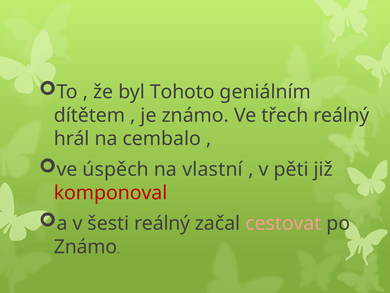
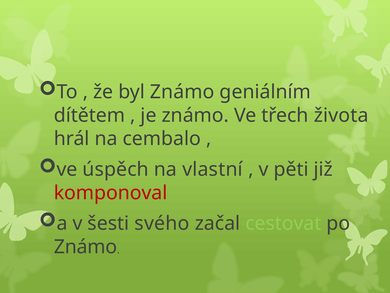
byl Tohoto: Tohoto -> Známo (182, 92)
třech reálný: reálný -> života (341, 115)
šesti reálný: reálný -> svého (162, 223)
cestovat colour: pink -> light green (283, 223)
